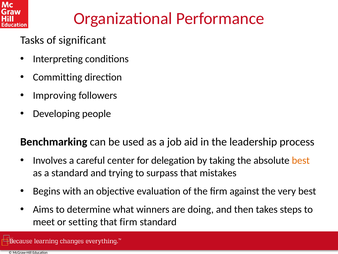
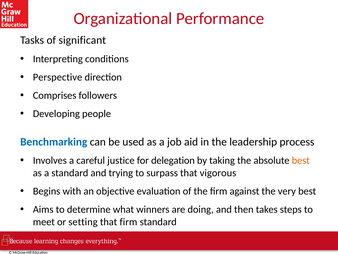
Committing: Committing -> Perspective (58, 77)
Improving: Improving -> Comprises (55, 95)
Benchmarking colour: black -> blue (54, 142)
center: center -> justice (121, 160)
mistakes: mistakes -> vigorous (218, 173)
